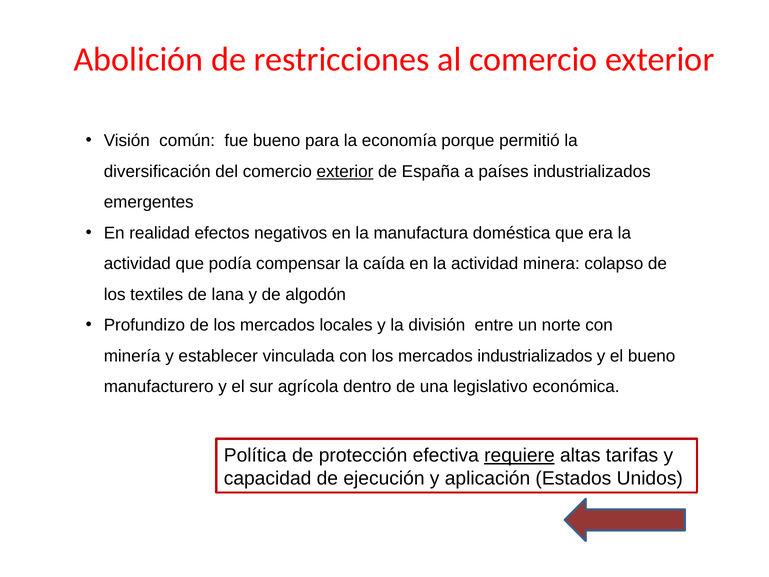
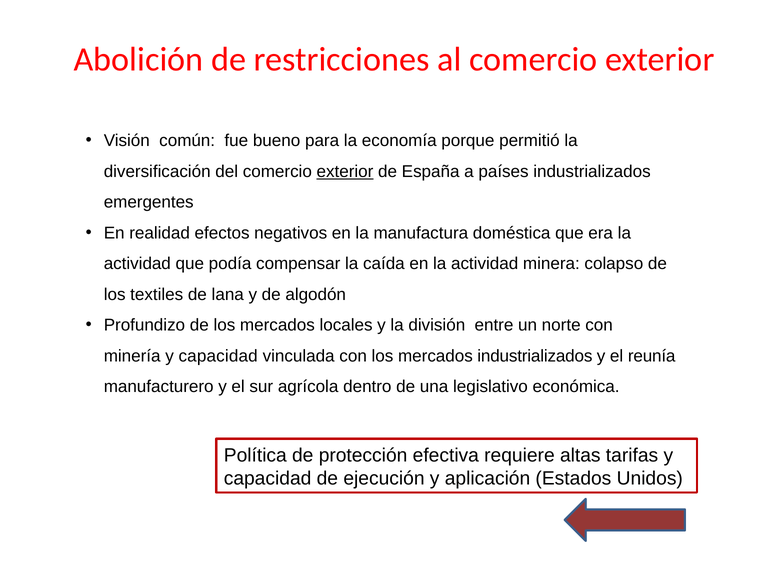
minería y establecer: establecer -> capacidad (218, 356)
el bueno: bueno -> reunía (652, 356)
requiere underline: present -> none (519, 455)
